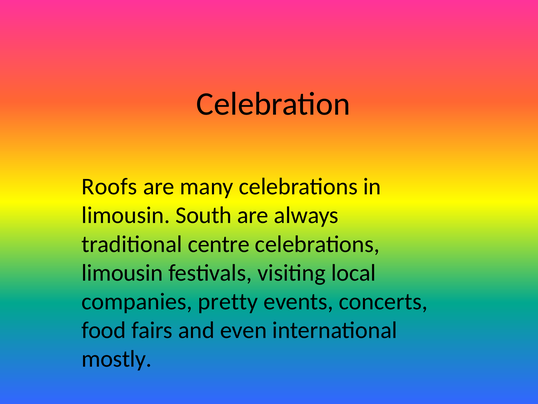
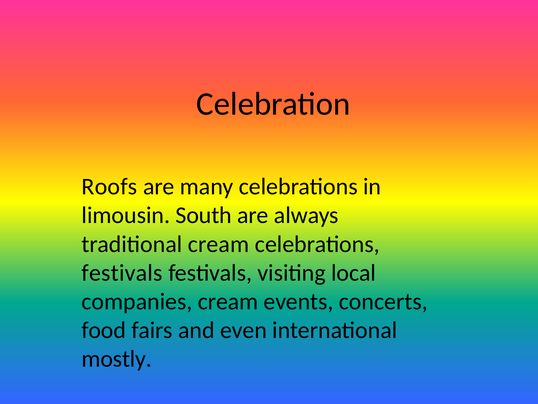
traditional centre: centre -> cream (219, 244)
limousin: limousin -> festivals (122, 273)
companies pretty: pretty -> cream (228, 301)
